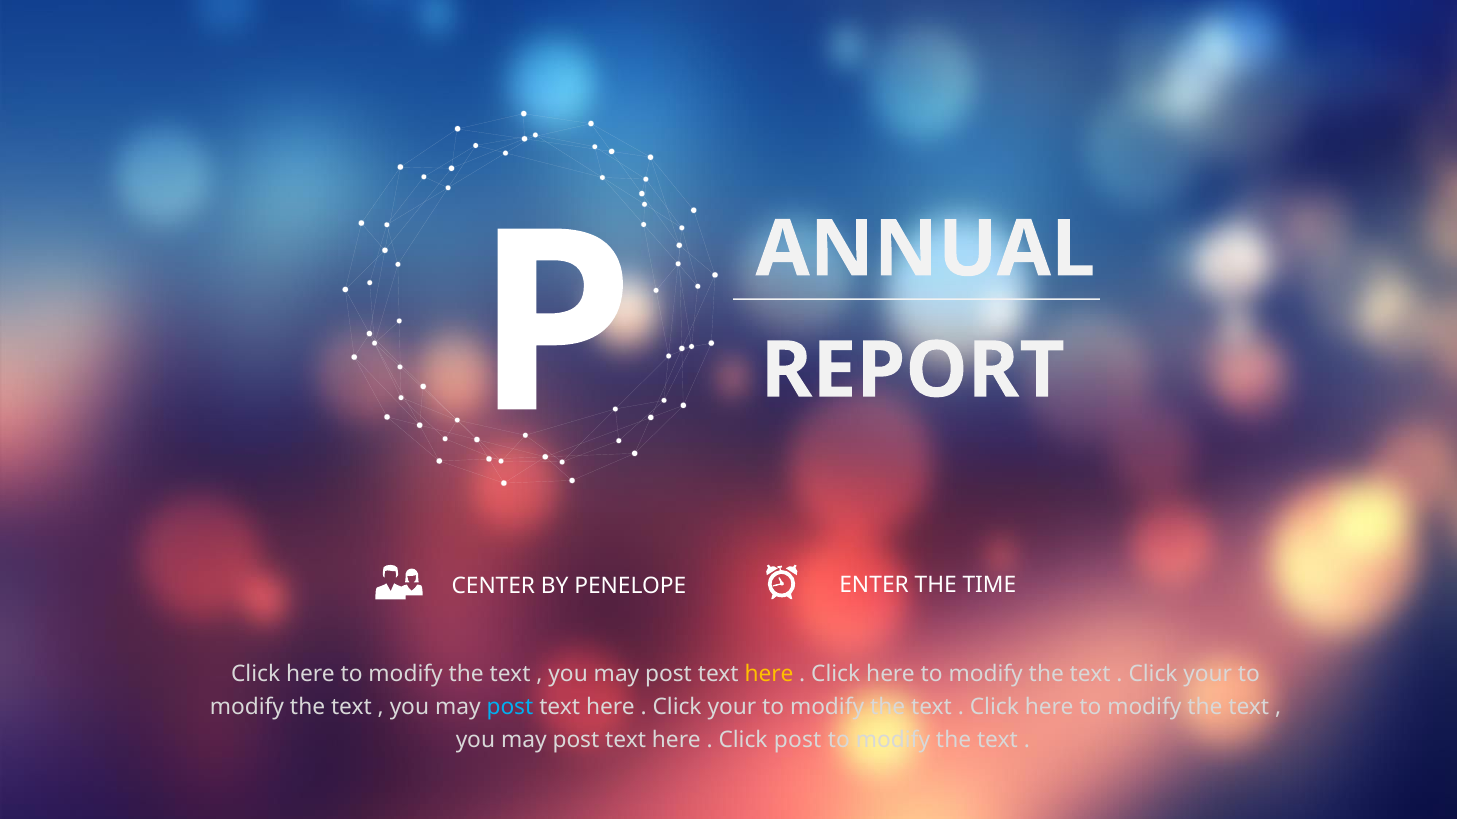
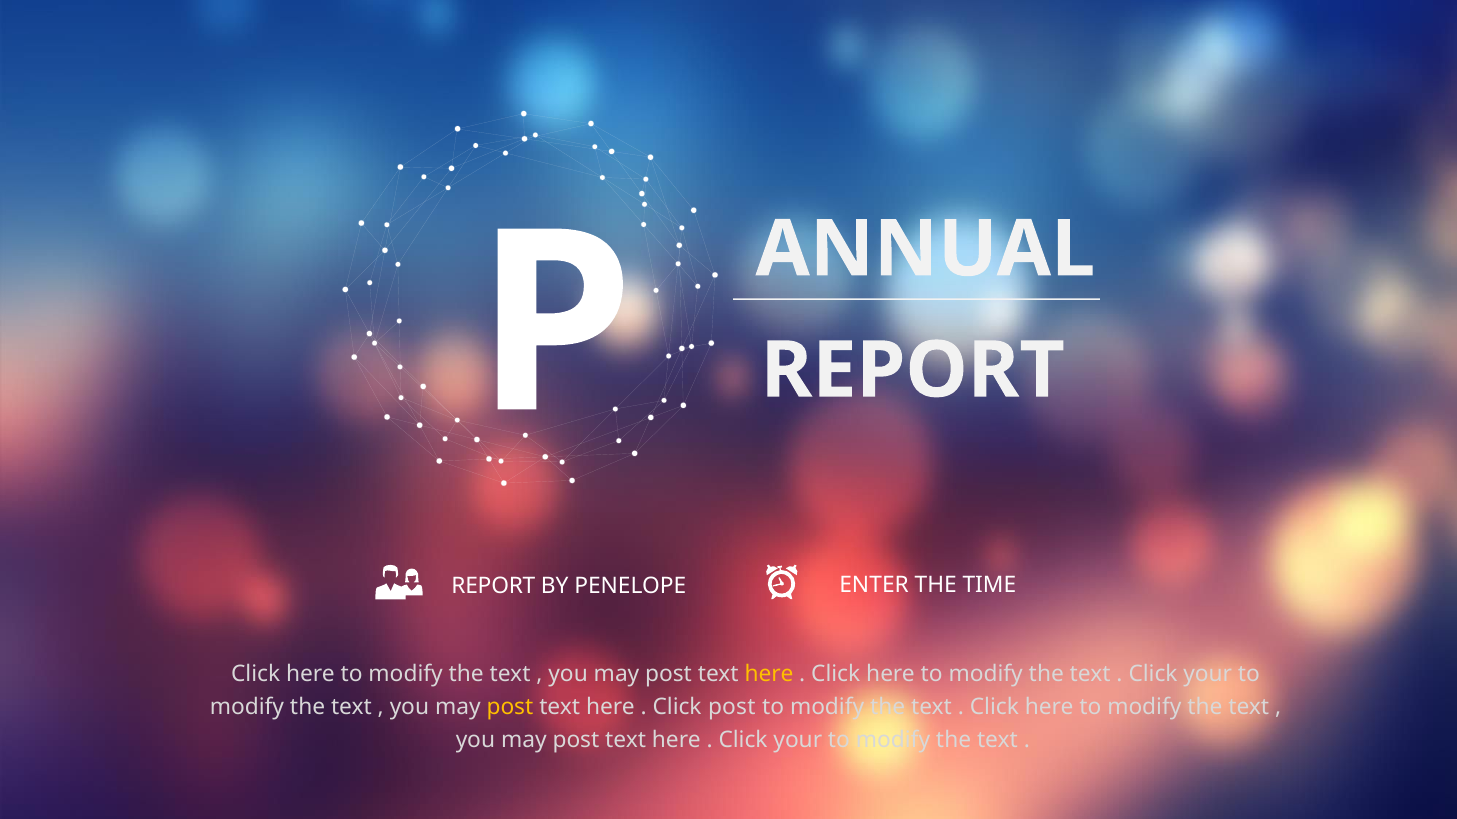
CENTER: CENTER -> REPORT (493, 586)
post colour: light blue -> yellow (510, 707)
your: your -> post (732, 707)
post: post -> your (798, 740)
